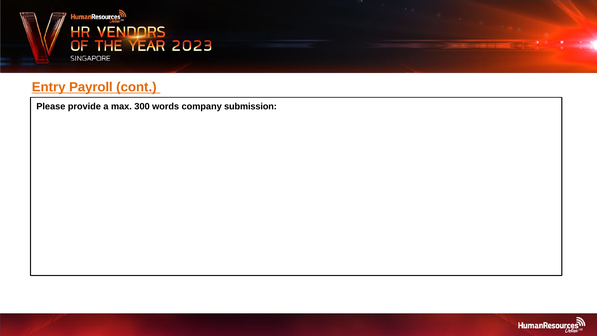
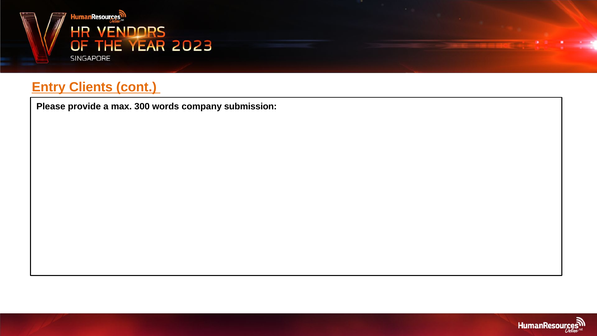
Payroll: Payroll -> Clients (91, 87)
